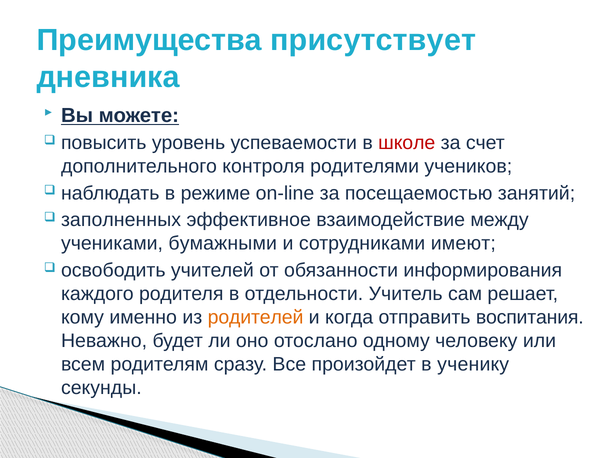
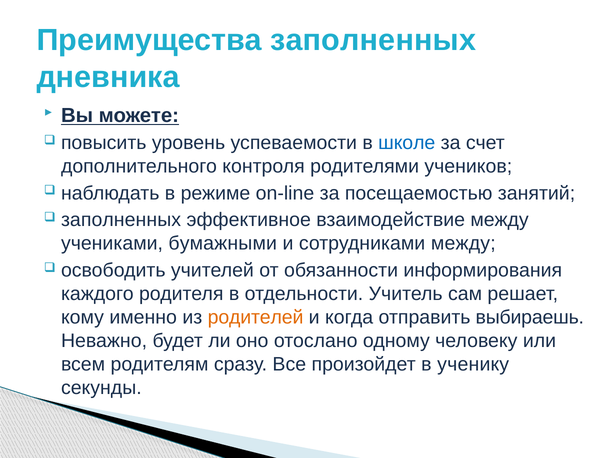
Преимущества присутствует: присутствует -> заполненных (373, 40)
школе colour: red -> blue (407, 143)
сотрудниками имеют: имеют -> между (463, 244)
воспитания: воспитания -> выбираешь (530, 317)
